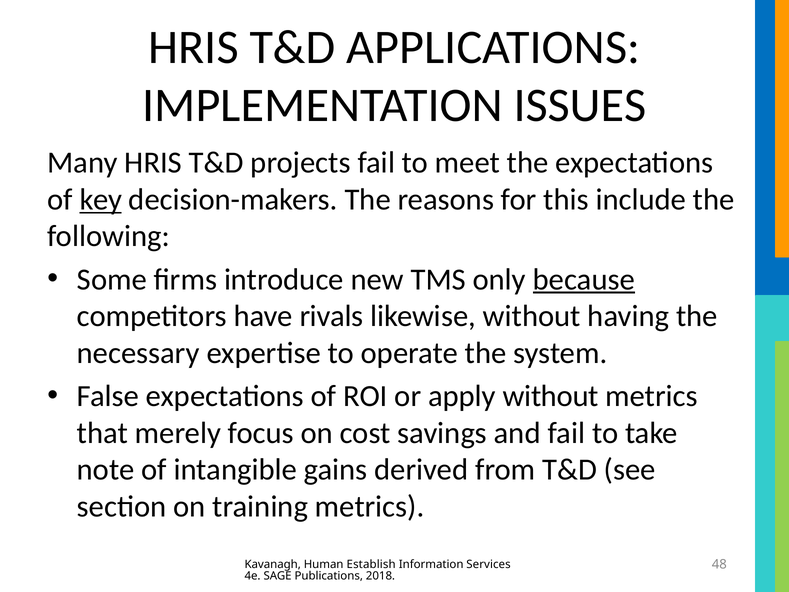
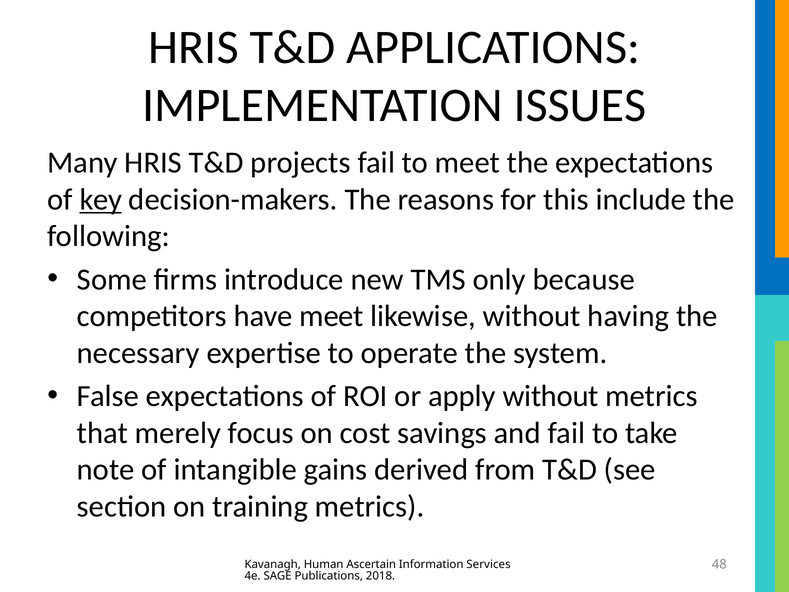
because underline: present -> none (584, 279)
have rivals: rivals -> meet (331, 316)
Establish: Establish -> Ascertain (371, 564)
